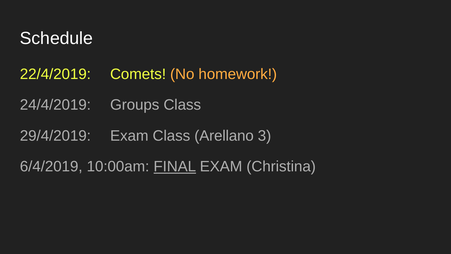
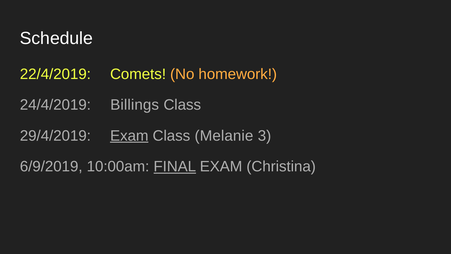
Groups: Groups -> Billings (135, 105)
Exam underline: none -> present (129, 136)
Arellano: Arellano -> Melanie (224, 136)
6/4/2019: 6/4/2019 -> 6/9/2019 (51, 166)
